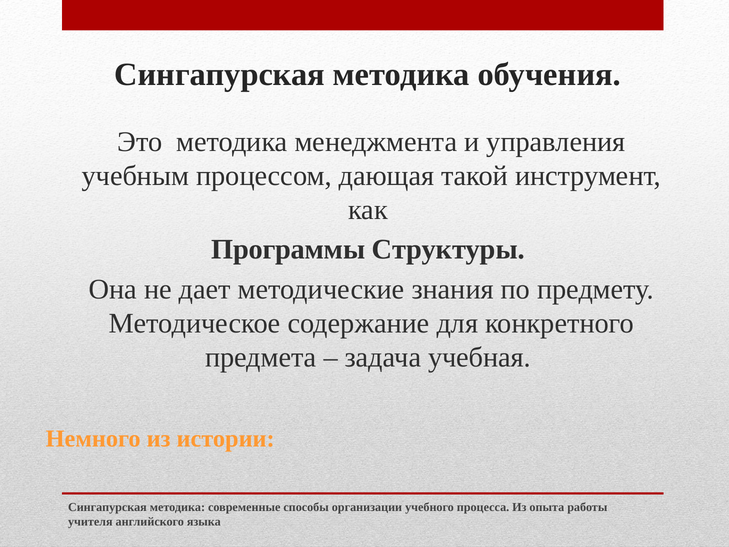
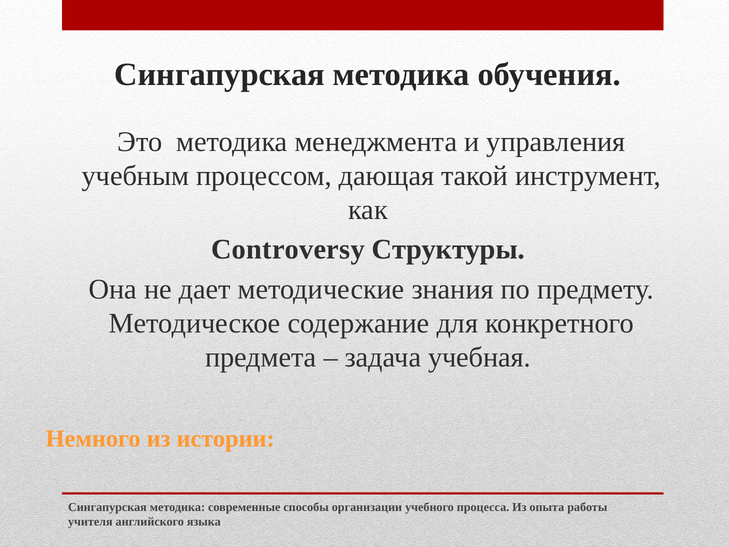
Программы: Программы -> Controversy (288, 249)
